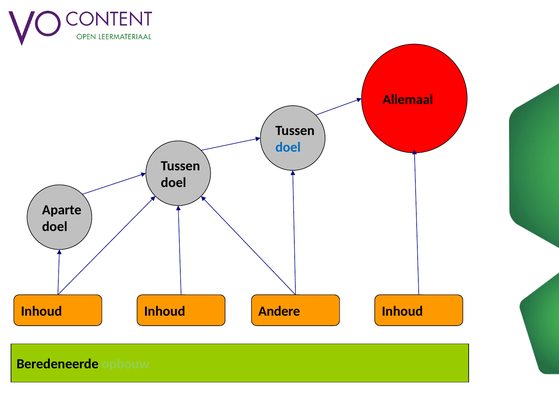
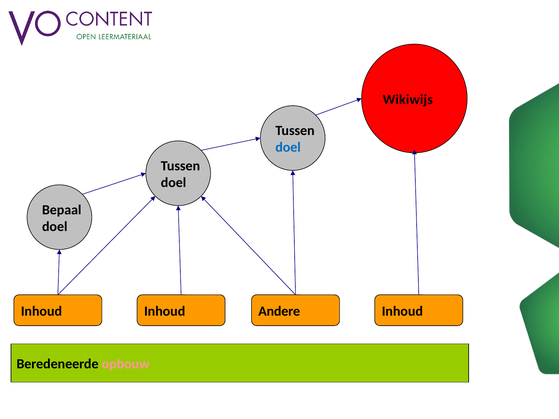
Allemaal: Allemaal -> Wikiwijs (408, 99)
Aparte: Aparte -> Bepaal (62, 210)
opbouw colour: light green -> pink (126, 364)
